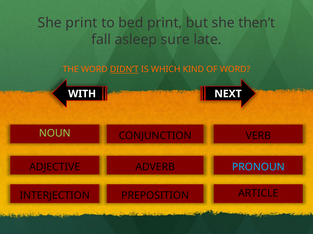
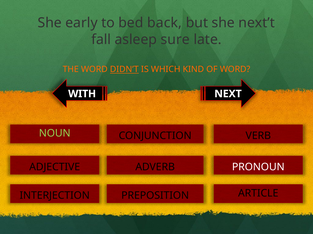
She print: print -> early (82, 23)
bed print: print -> back (165, 23)
then’t: then’t -> next’t (257, 23)
PRONOUN colour: light blue -> white (258, 167)
